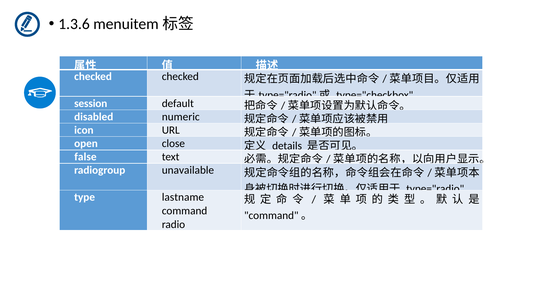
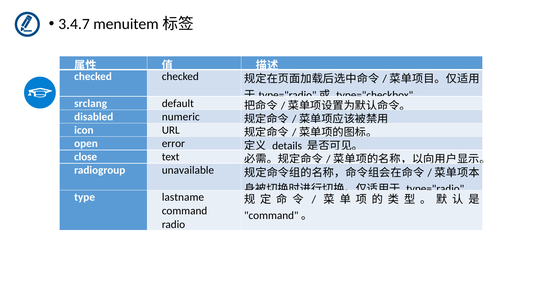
1.3.6: 1.3.6 -> 3.4.7 (74, 24)
session: session -> srclang (91, 103)
close: close -> error (173, 143)
false: false -> close (86, 157)
